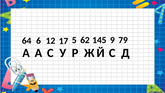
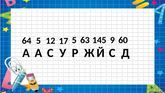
79: 79 -> 60 (123, 40)
64 6: 6 -> 5 (38, 41)
62: 62 -> 63 (85, 40)
